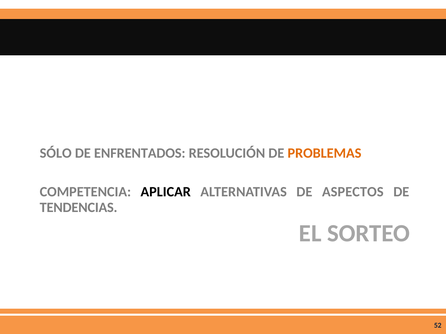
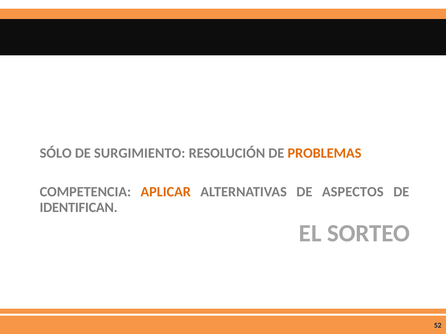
ENFRENTADOS: ENFRENTADOS -> SURGIMIENTO (140, 154)
APLICAR colour: black -> orange (166, 192)
TENDENCIAS: TENDENCIAS -> IDENTIFICAN (79, 208)
